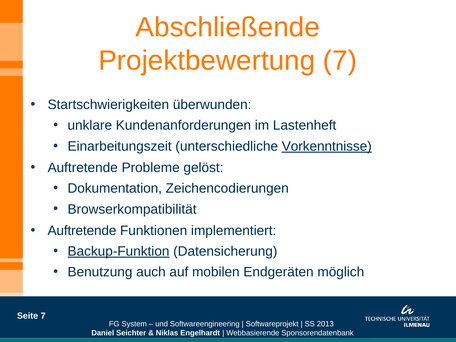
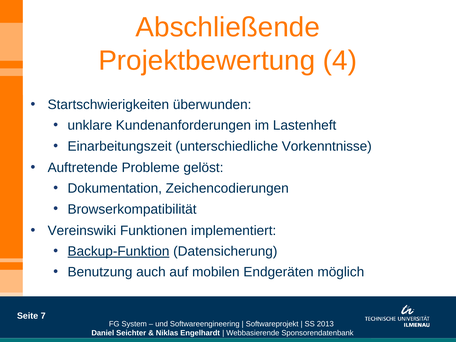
Projektbewertung 7: 7 -> 4 (340, 61)
Vorkenntnisse underline: present -> none (327, 146)
Auftretende: Auftretende -> Vereinswiki (82, 231)
